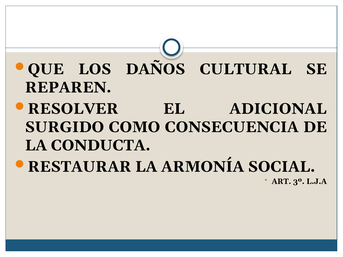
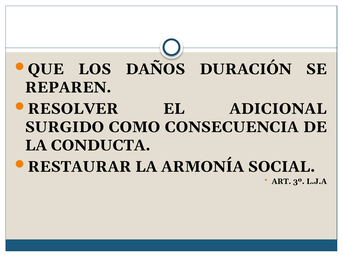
CULTURAL: CULTURAL -> DURACIÓN (246, 69)
